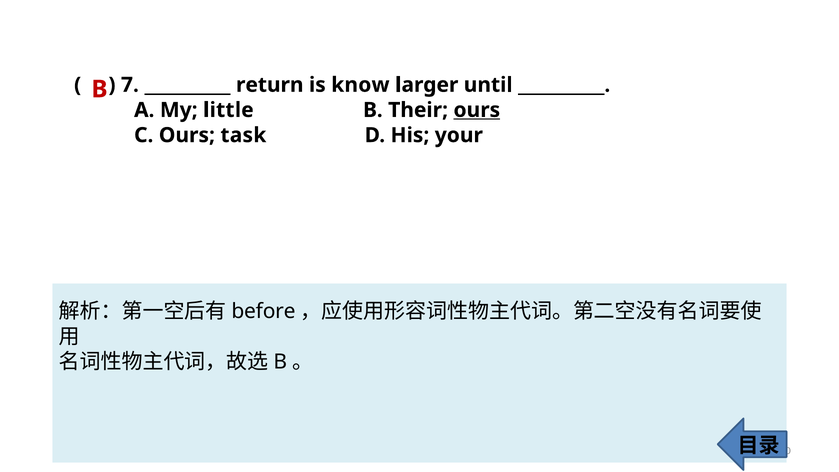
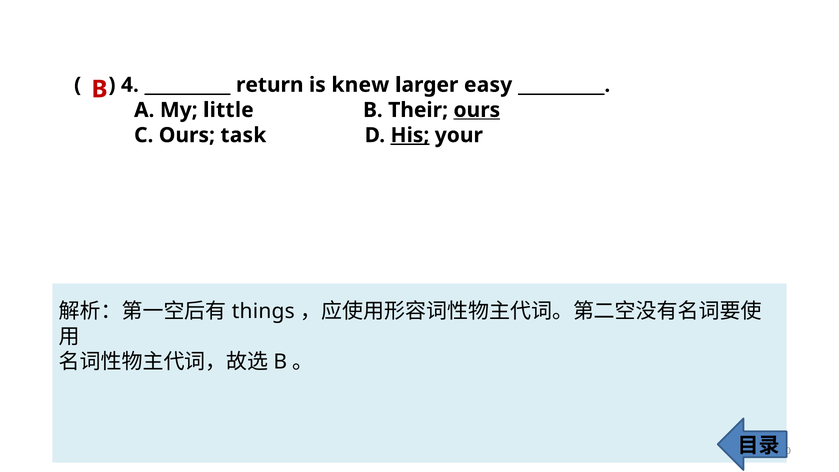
7: 7 -> 4 (130, 85)
know: know -> knew (360, 85)
until: until -> easy (488, 85)
His underline: none -> present (410, 135)
before: before -> things (263, 311)
